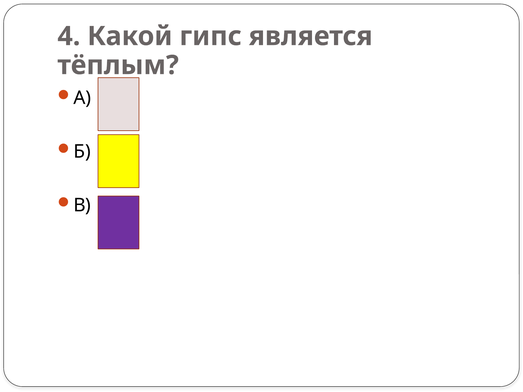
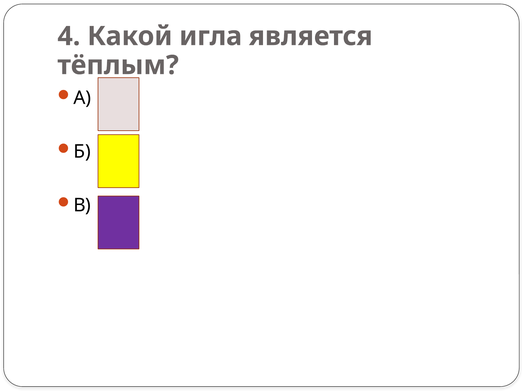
гипс: гипс -> игла (211, 36)
